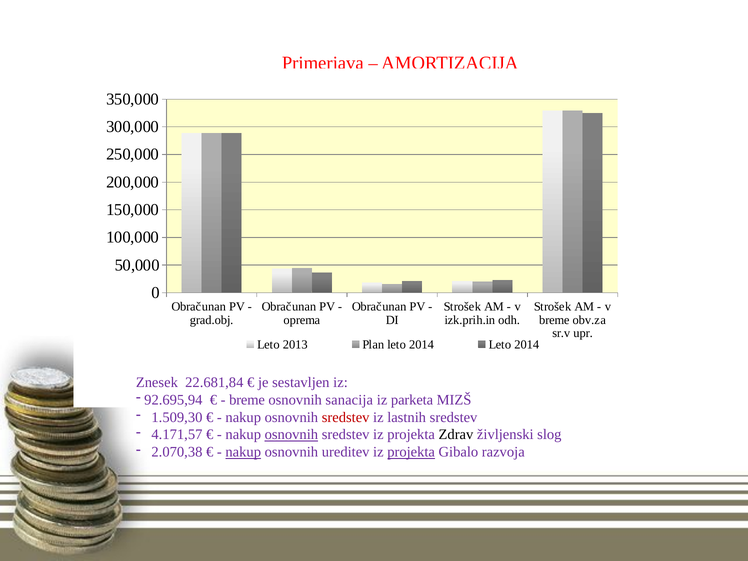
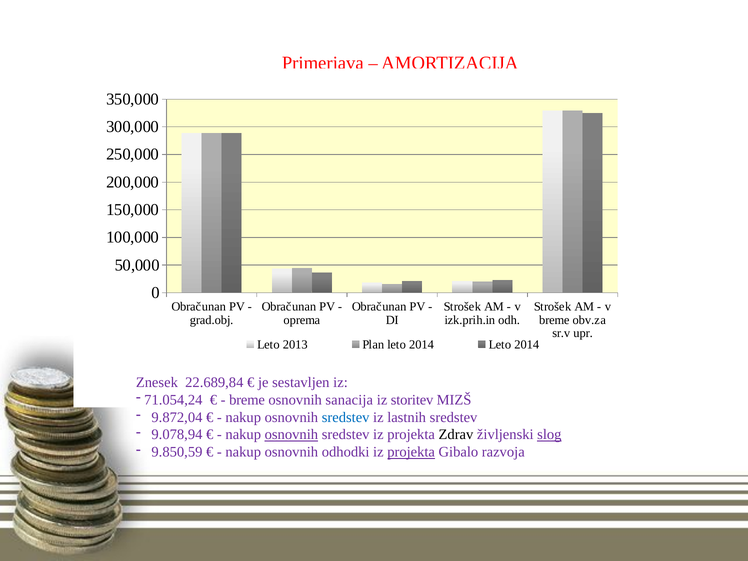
22.681,84: 22.681,84 -> 22.689,84 (214, 382)
92.695,94: 92.695,94 -> 71.054,24 (173, 400)
parketa: parketa -> storitev (412, 400)
1.509,30: 1.509,30 -> 9.872,04 (177, 417)
sredstev colour: red -> blue (346, 417)
4.171,57: 4.171,57 -> 9.078,94 (177, 435)
slog underline: none -> present (549, 435)
2.070,38: 2.070,38 -> 9.850,59 (177, 452)
nakup underline: present -> none (243, 452)
ureditev: ureditev -> odhodki (346, 452)
